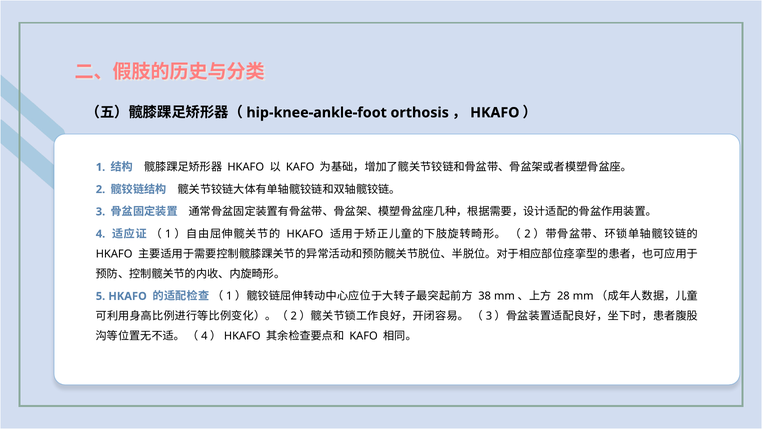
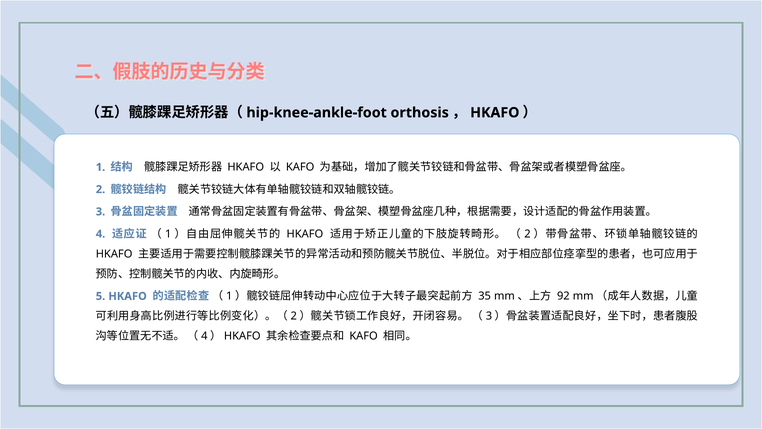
38: 38 -> 35 (485, 296)
28: 28 -> 92 (563, 296)
